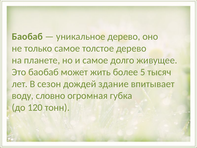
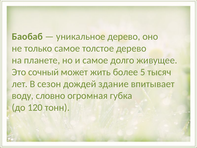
Это баобаб: баобаб -> сочный (44, 72)
